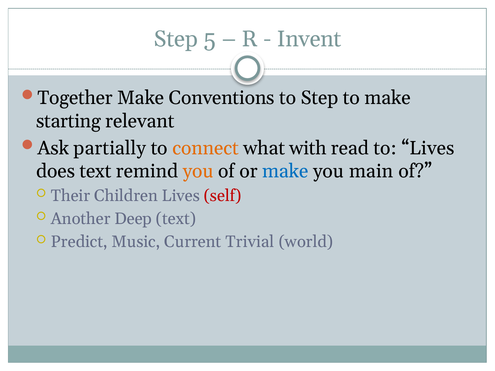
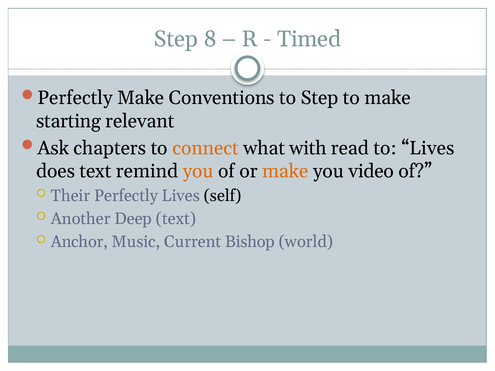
5: 5 -> 8 (210, 39)
Invent: Invent -> Timed (309, 39)
Together: Together -> Perfectly (75, 98)
partially: partially -> chapters (110, 148)
make colour: blue -> orange (285, 171)
main: main -> video (371, 171)
Their Children: Children -> Perfectly (126, 196)
self colour: red -> black (223, 196)
Predict: Predict -> Anchor (79, 242)
Trivial: Trivial -> Bishop (250, 242)
